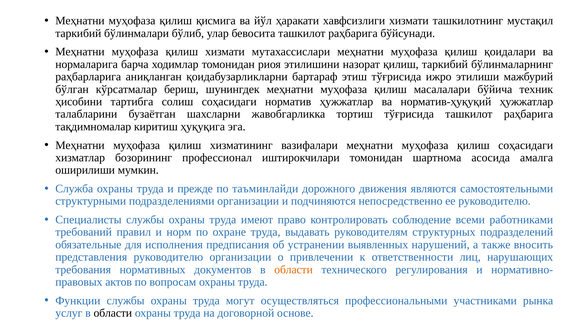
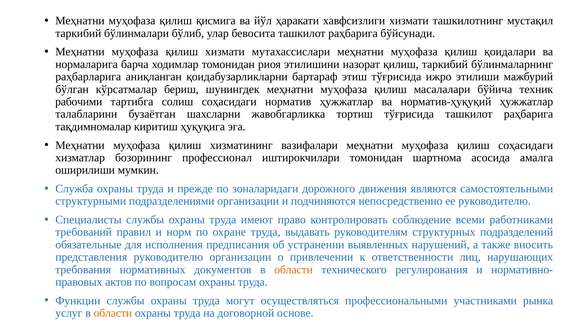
ҳисобини: ҳисобини -> рабочими (79, 102)
таъминлайди: таъминлайди -> зоналаридаги (265, 189)
области colour: black -> orange (113, 313)
